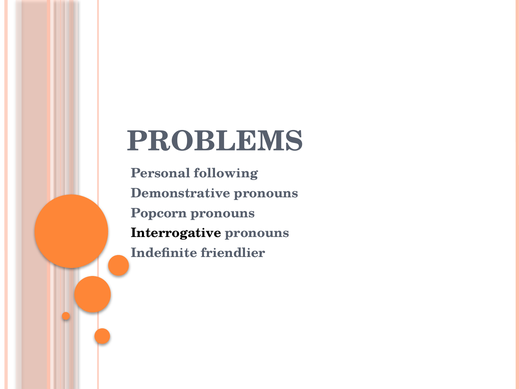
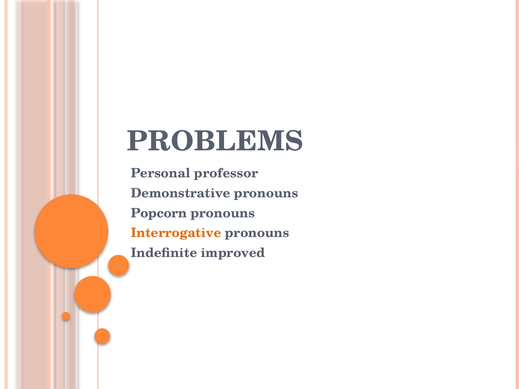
following: following -> professor (226, 173)
Interrogative colour: black -> orange (176, 233)
friendlier: friendlier -> improved (233, 253)
